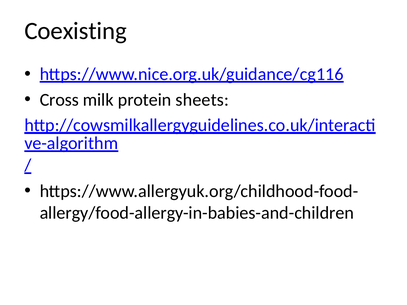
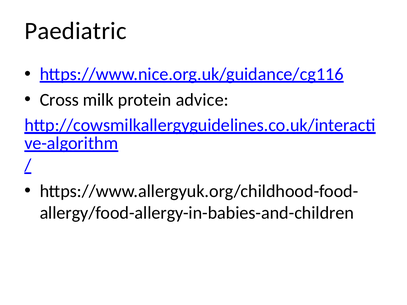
Coexisting: Coexisting -> Paediatric (75, 31)
sheets: sheets -> advice (202, 100)
